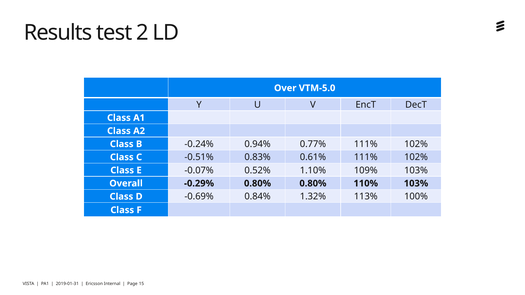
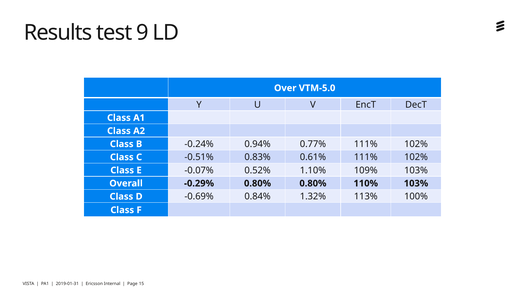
2: 2 -> 9 (142, 33)
